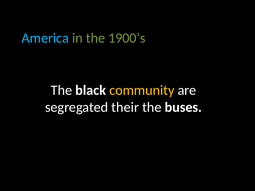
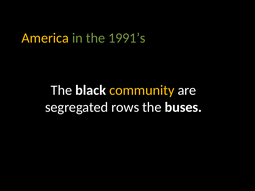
America colour: light blue -> yellow (45, 38)
1900’s: 1900’s -> 1991’s (127, 38)
their: their -> rows (125, 107)
